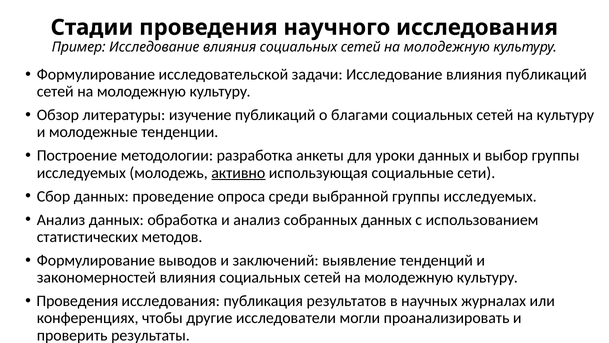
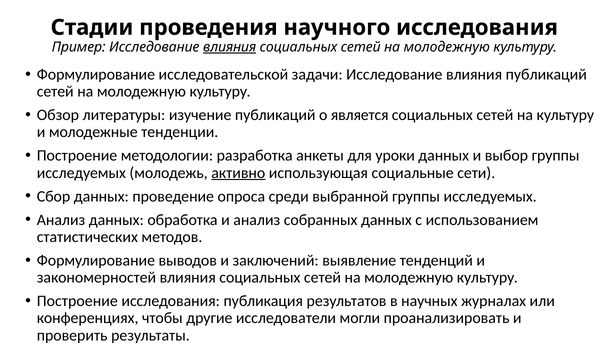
влияния underline: none -> present (230, 47)
благами: благами -> является (360, 115)
Проведения: Проведения -> Построение (77, 301)
